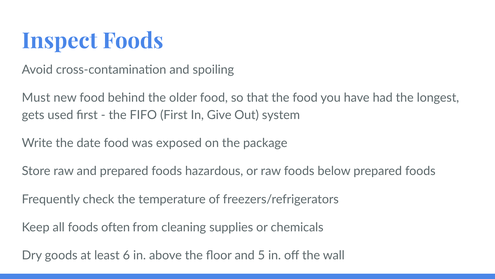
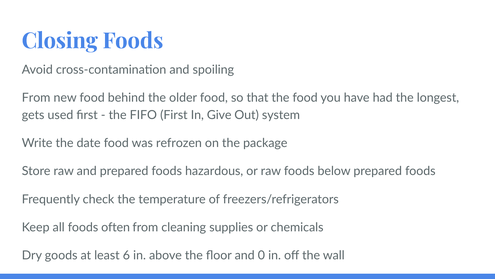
Inspect: Inspect -> Closing (60, 41)
Must: Must -> From (36, 98)
exposed: exposed -> refrozen (179, 143)
5: 5 -> 0 (261, 255)
